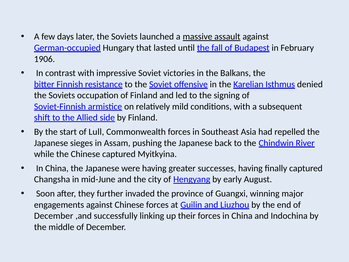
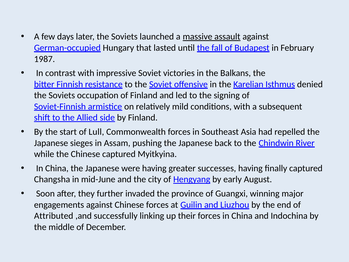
1906: 1906 -> 1987 (45, 59)
December: December -> Attributed (54, 216)
